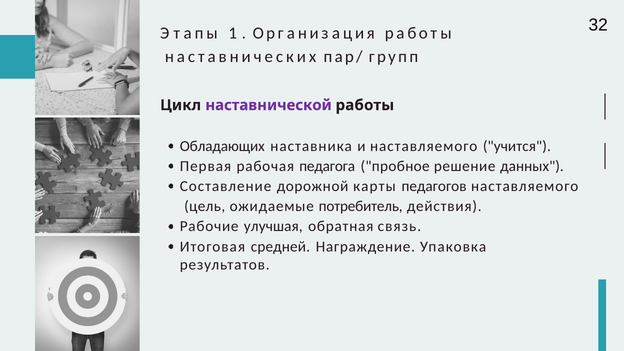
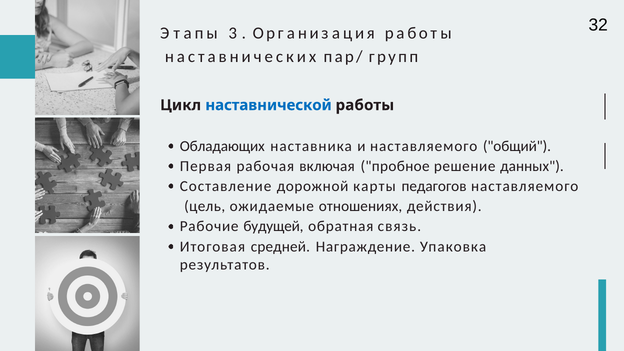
1: 1 -> 3 (233, 33)
наставнической colour: purple -> blue (269, 105)
учится: учится -> общий (517, 146)
педагога: педагога -> включая (327, 166)
потребитель: потребитель -> отношениях (361, 206)
улучшая: улучшая -> будущей (273, 226)
